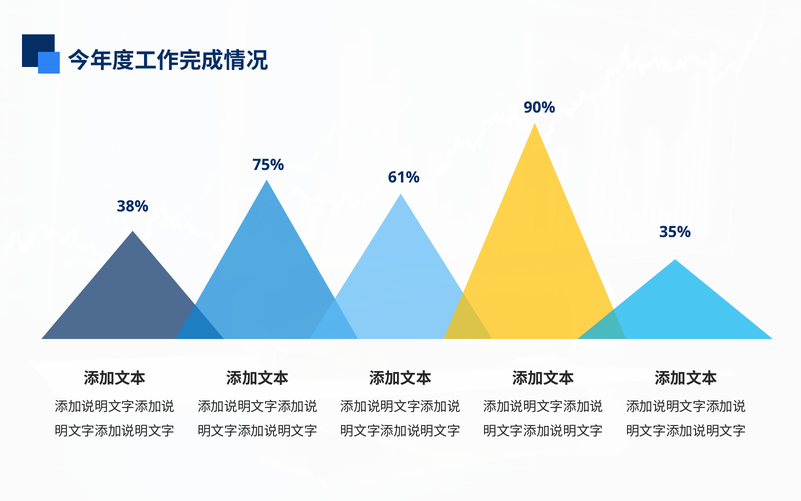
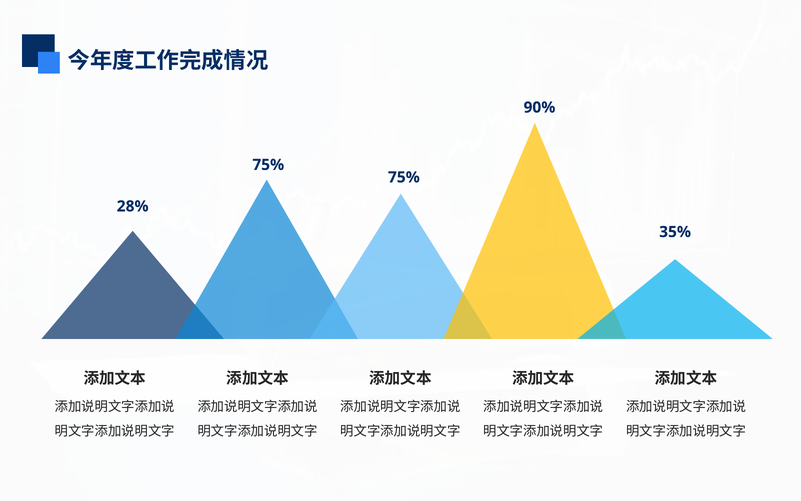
61%: 61% -> 75% (404, 177)
38%: 38% -> 28% (133, 206)
